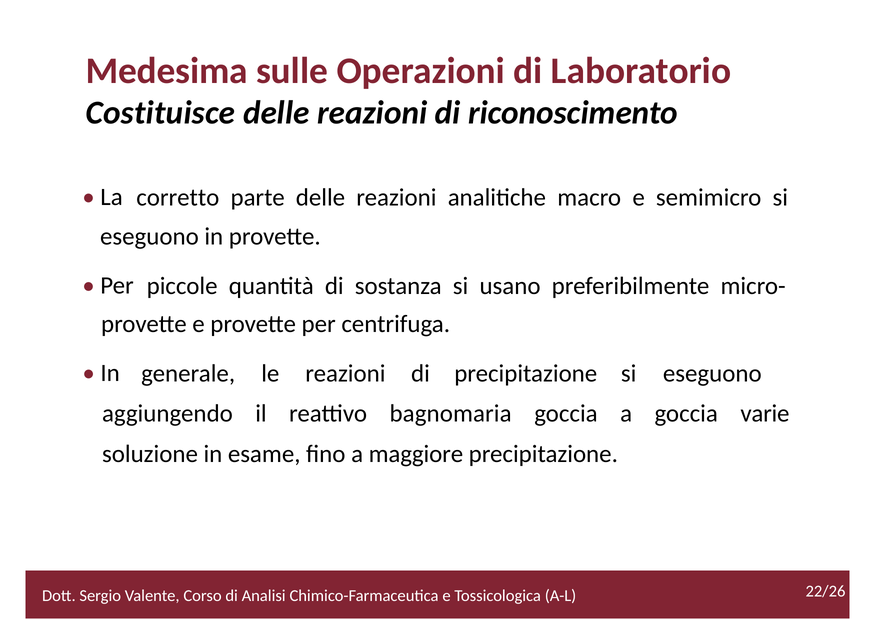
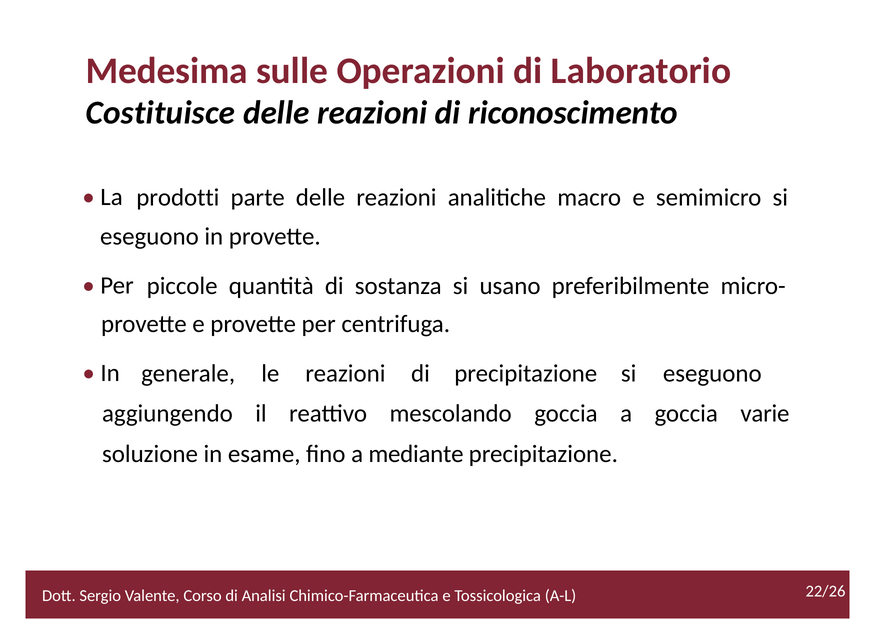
corretto: corretto -> prodotti (178, 198)
bagnomaria: bagnomaria -> mescolando (451, 413)
maggiore: maggiore -> mediante (416, 454)
